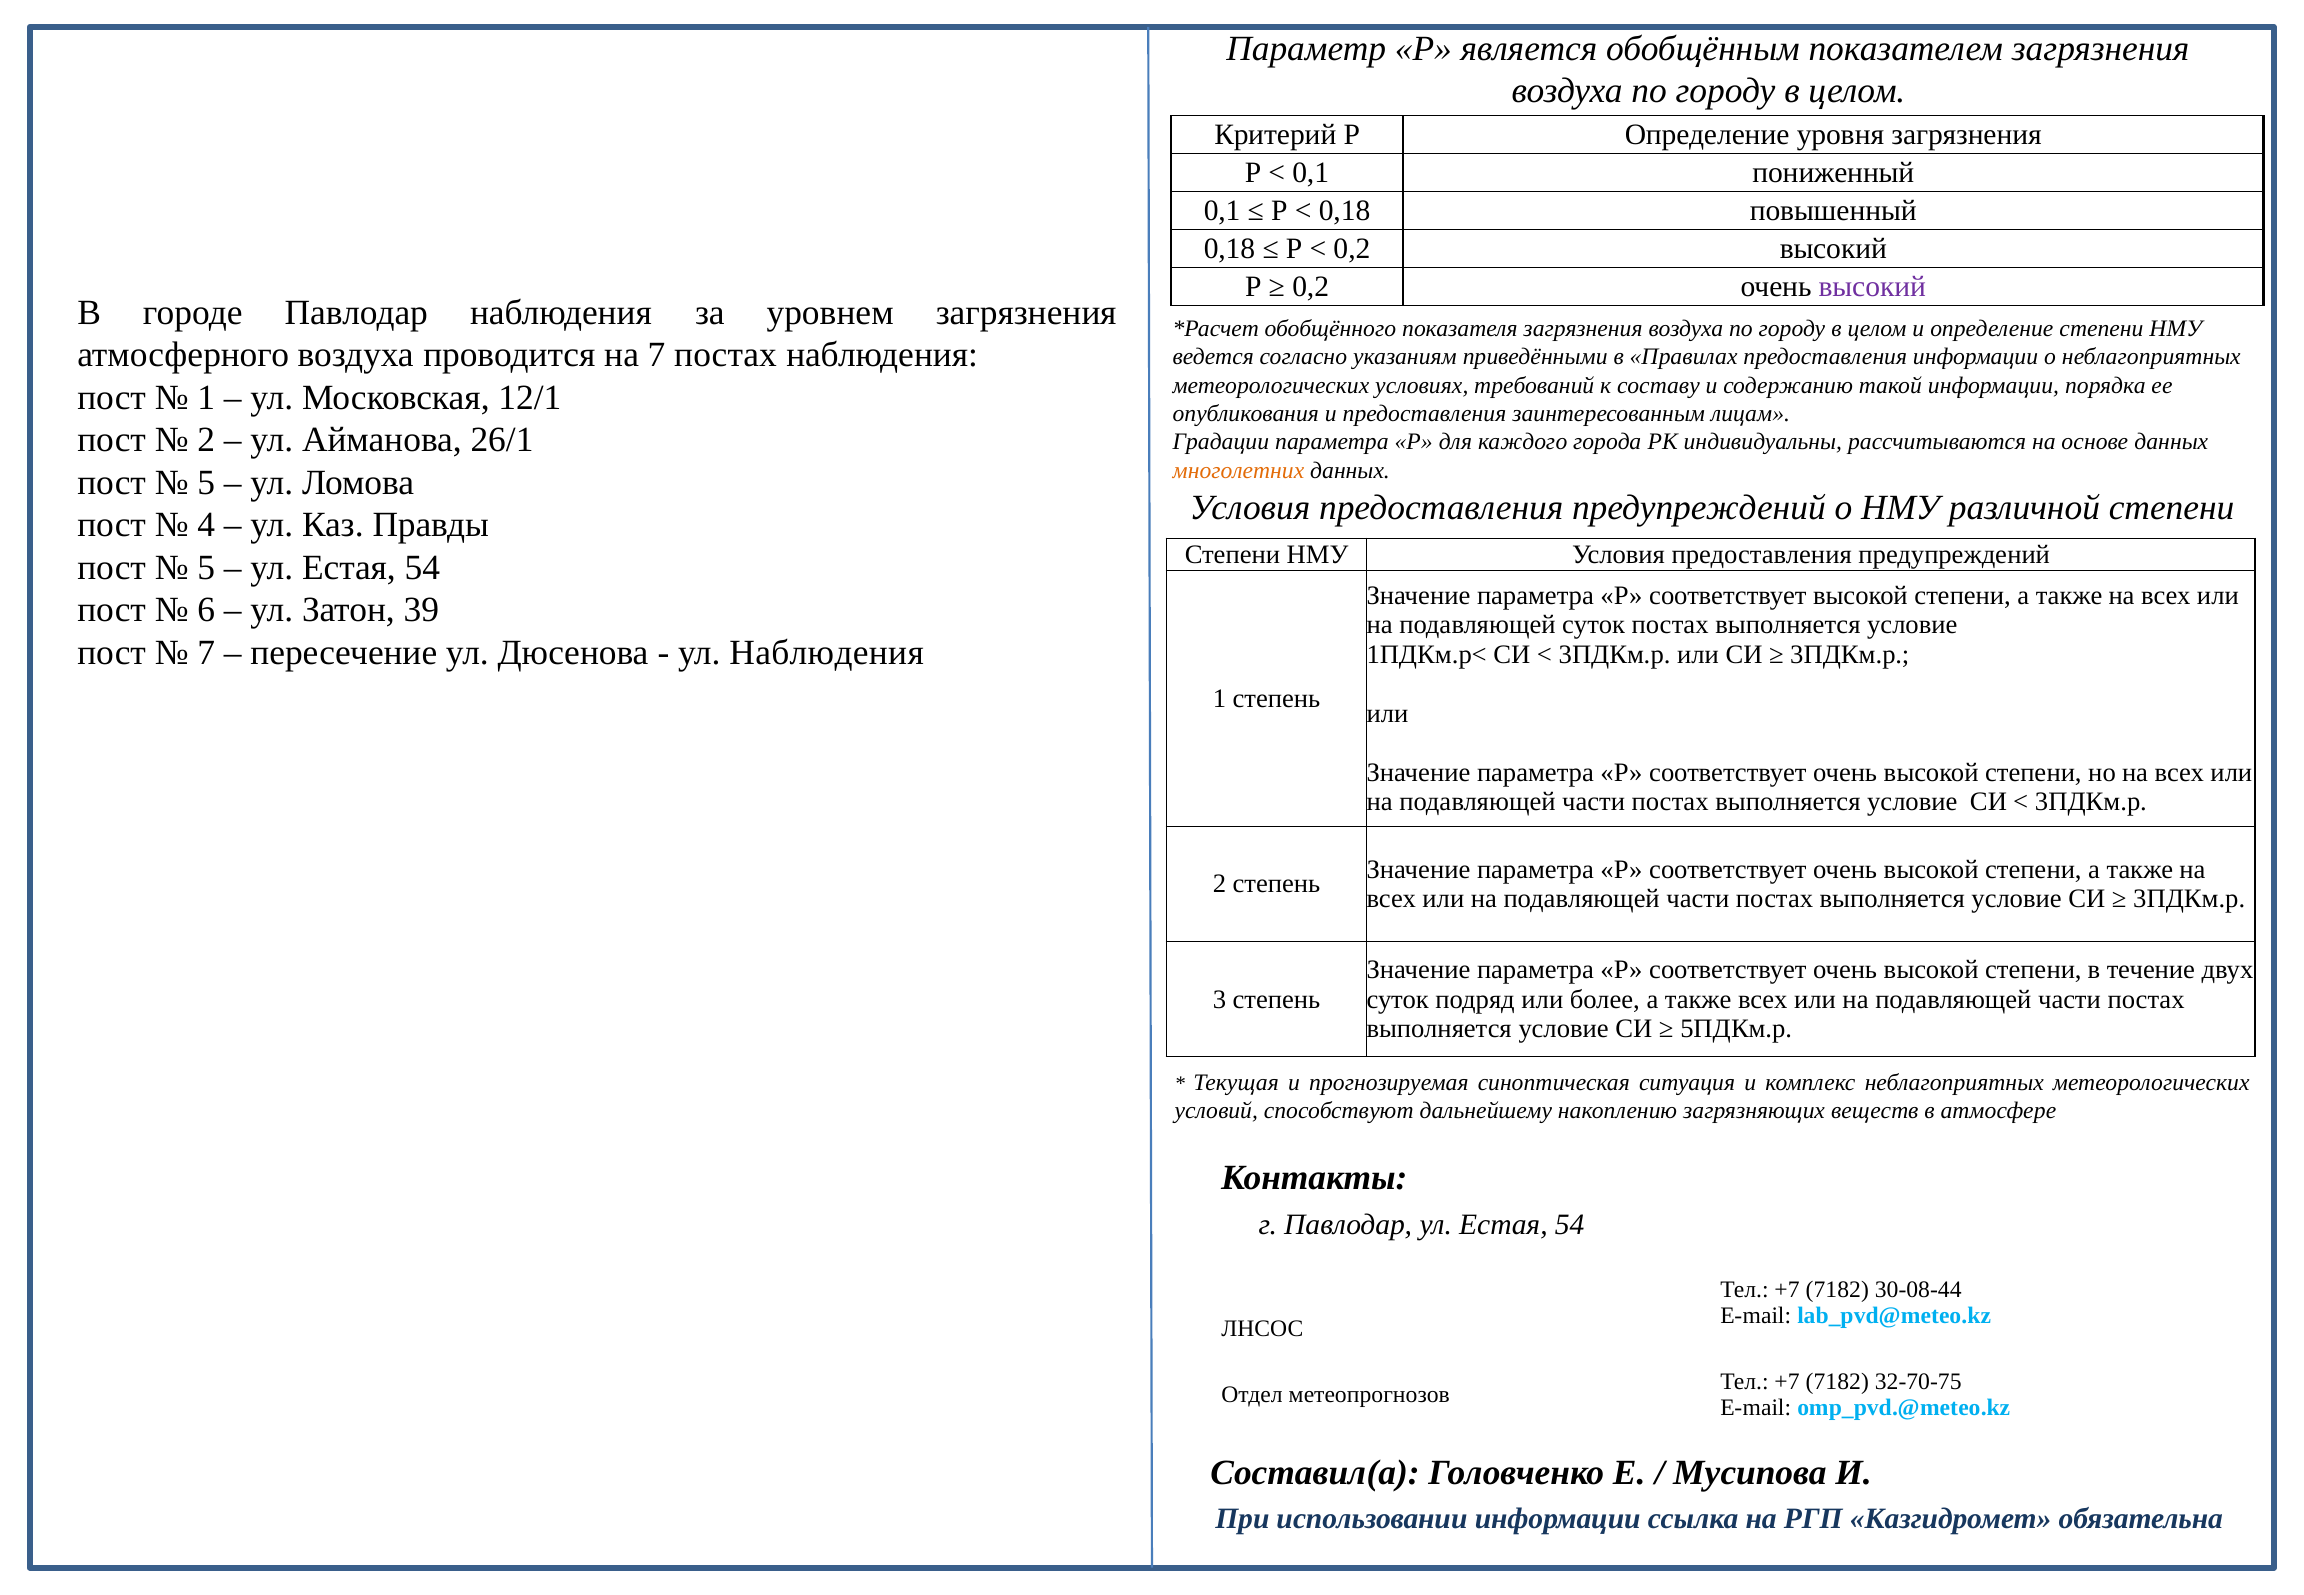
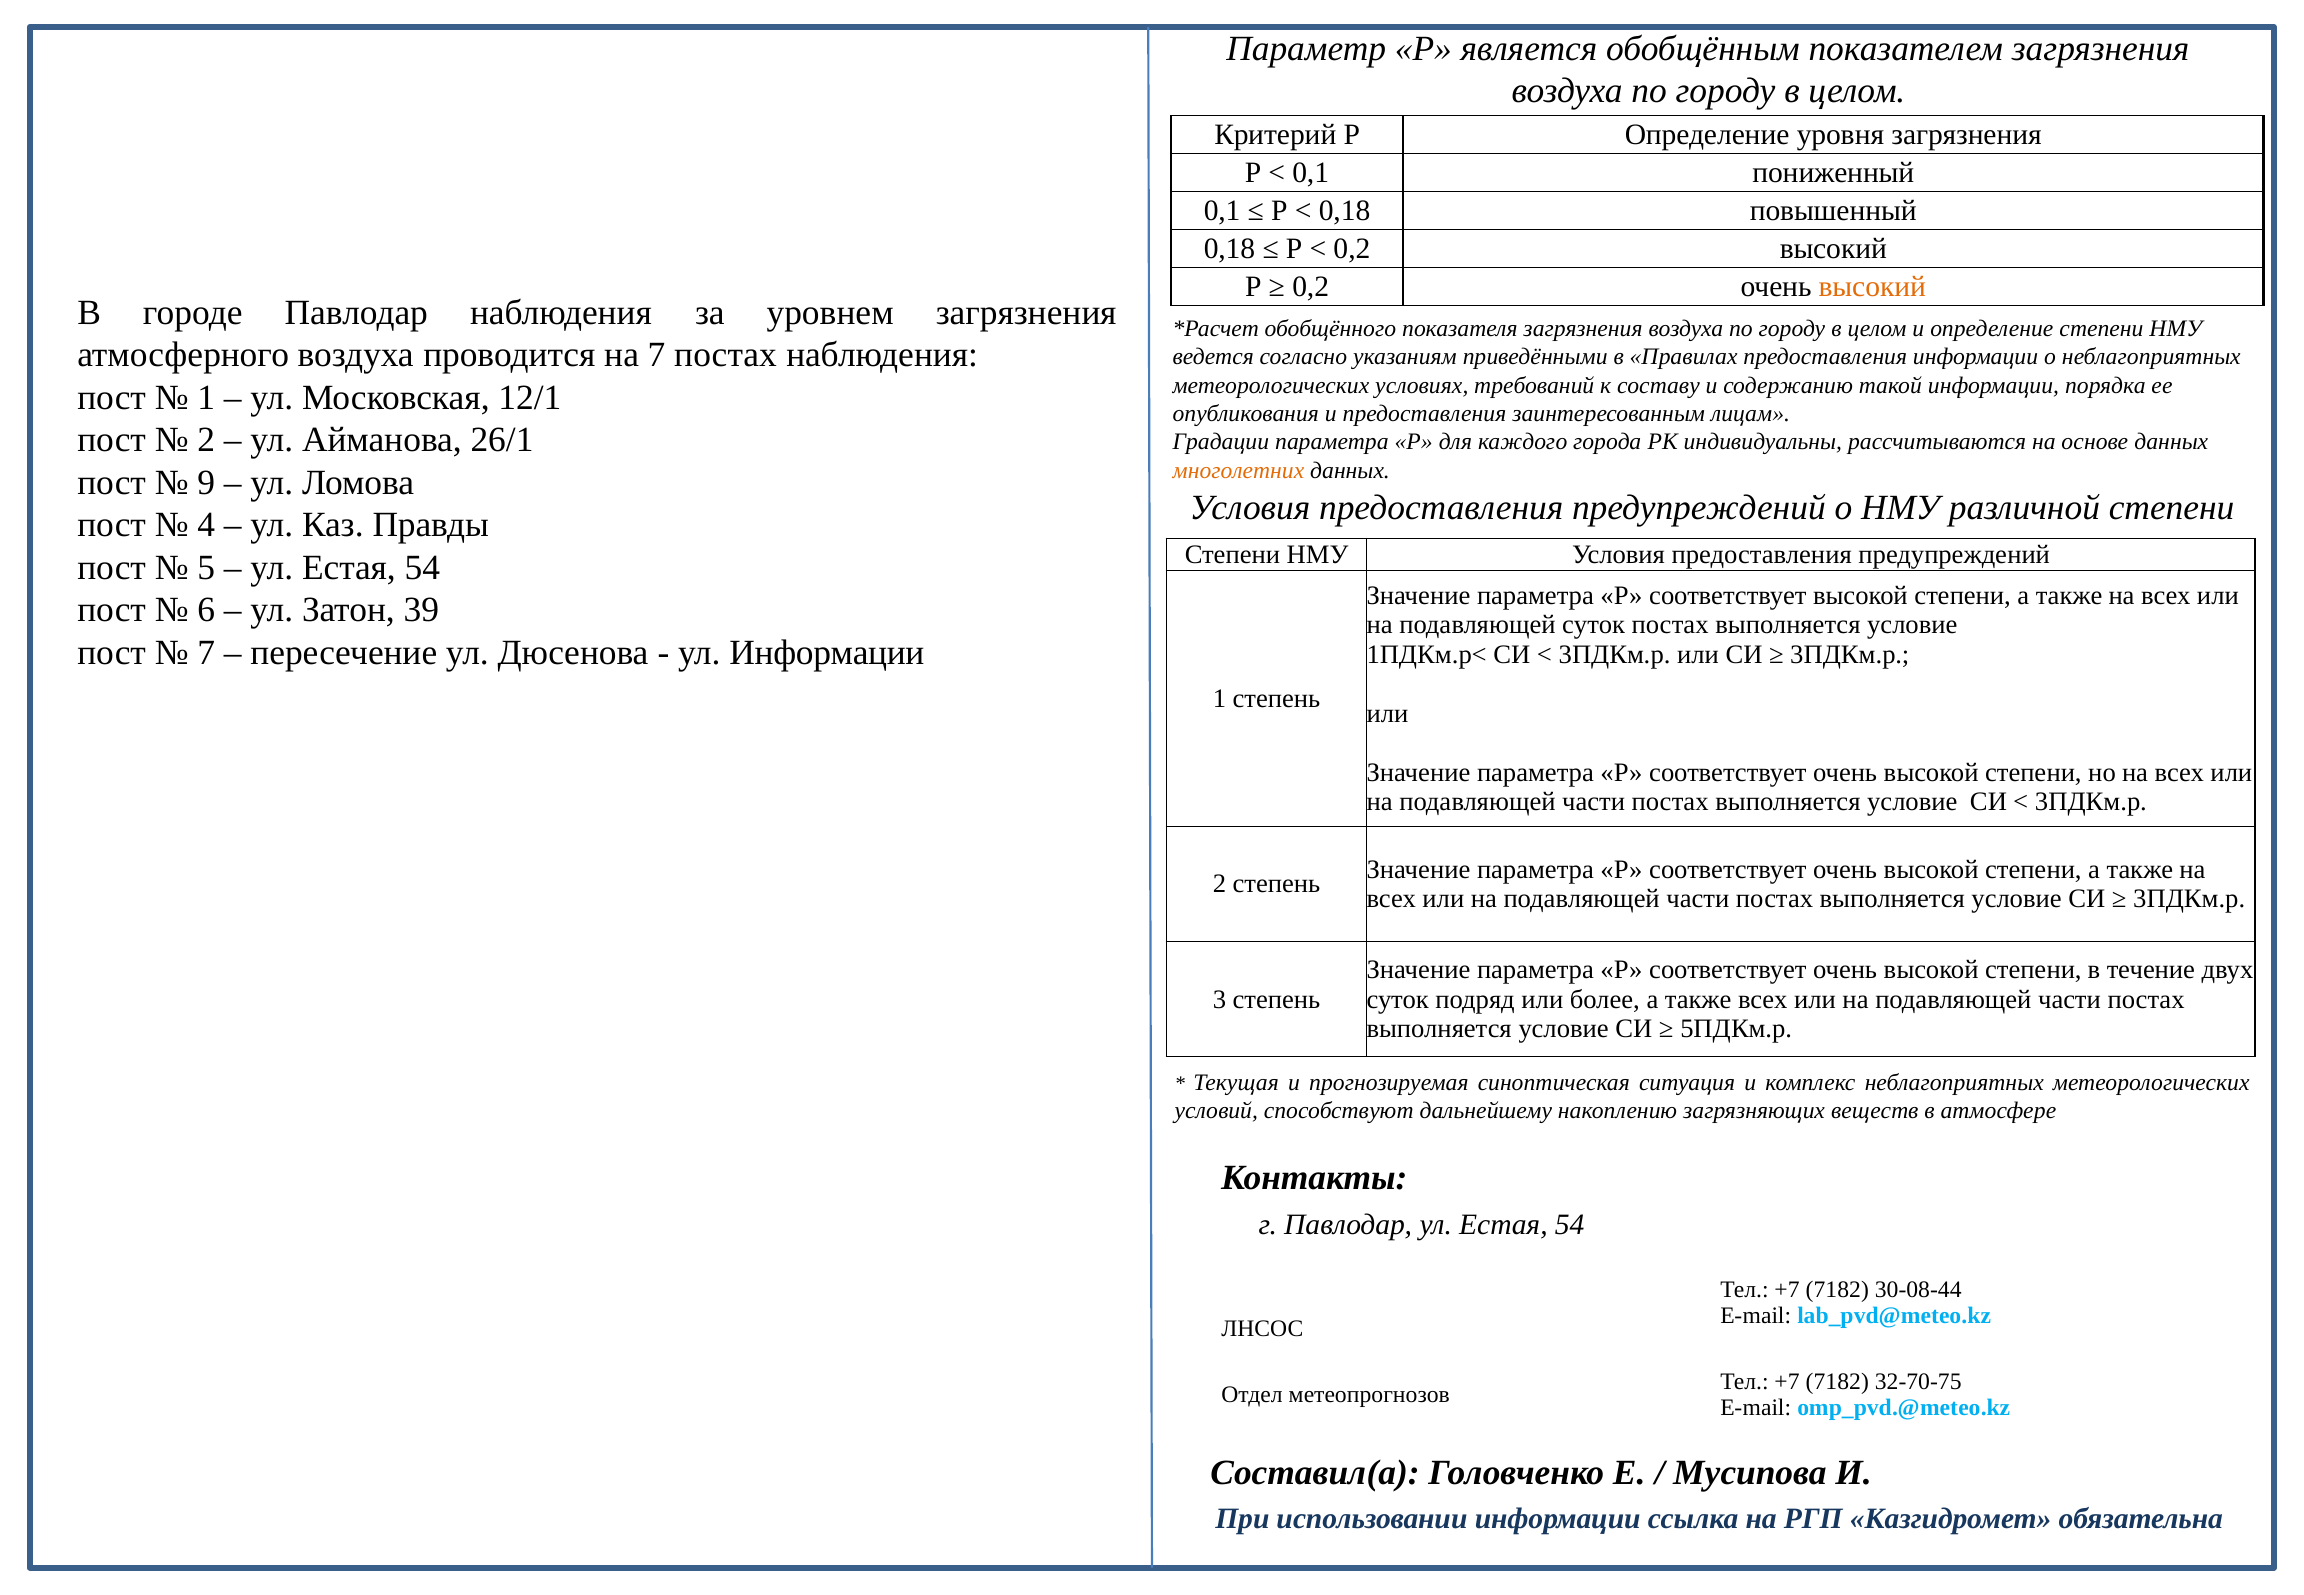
высокий colour: purple -> orange (1872, 286)
5: 5 -> 9 (206, 483)
ул Наблюдения: Наблюдения -> Информации (827, 653)
